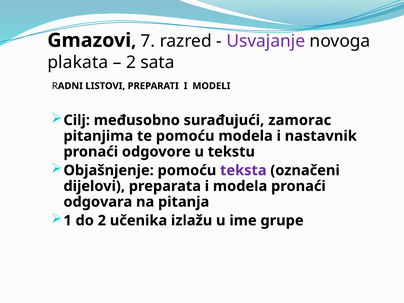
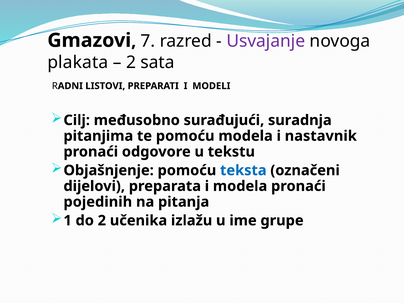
zamorac: zamorac -> suradnja (300, 120)
teksta colour: purple -> blue (243, 170)
odgovara: odgovara -> pojedinih (98, 202)
